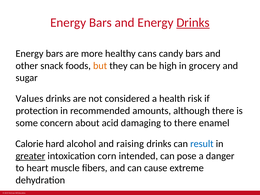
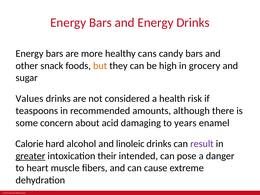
Drinks underline: present -> none (193, 23)
protection: protection -> teaspoons (37, 111)
to there: there -> years (185, 123)
raising: raising -> linoleic (130, 144)
result colour: blue -> purple (202, 144)
corn: corn -> their (107, 156)
